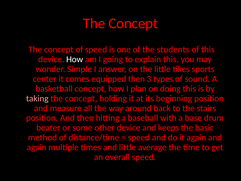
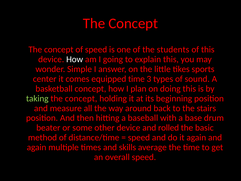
equipped then: then -> time (136, 79)
taking colour: pink -> light green (37, 98)
keeps: keeps -> rolled (169, 128)
and little: little -> skills (128, 147)
